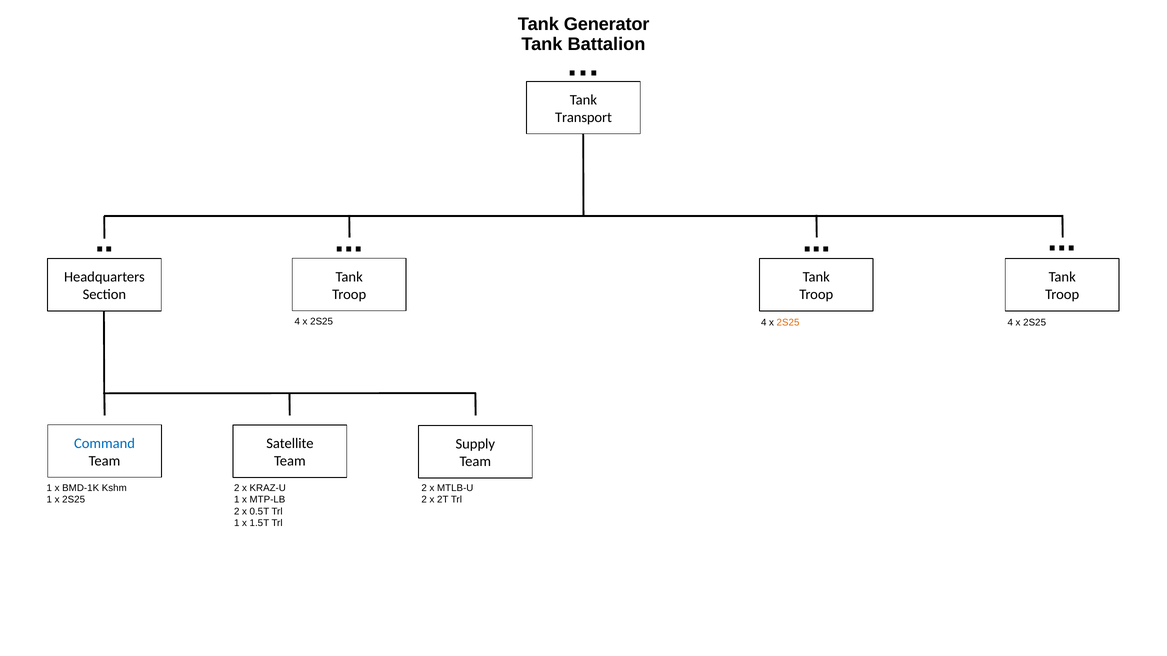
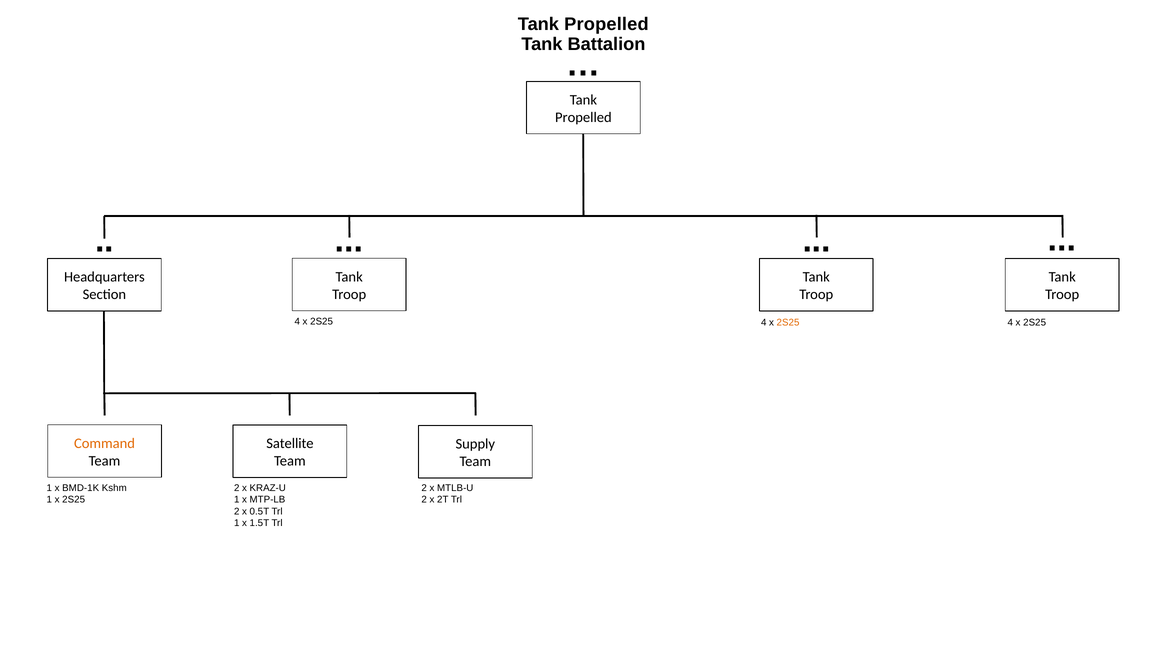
Generator: Generator -> Propelled (606, 24)
Transport: Transport -> Propelled (583, 117)
Command colour: blue -> orange (105, 444)
